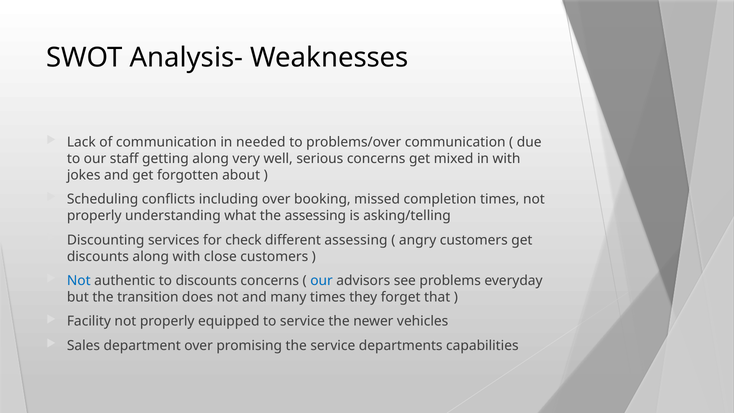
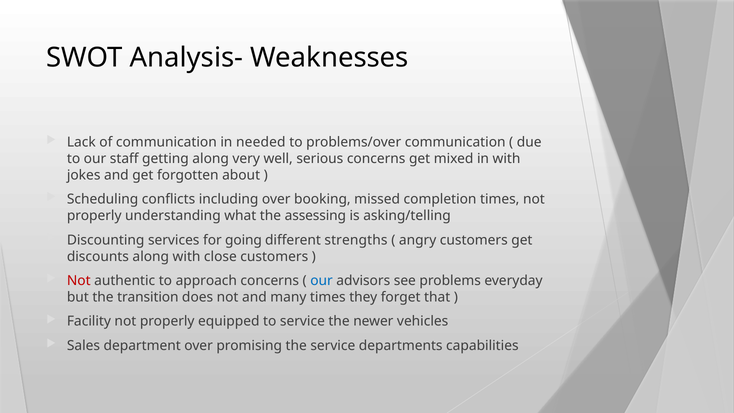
check: check -> going (243, 240)
different assessing: assessing -> strengths (356, 240)
Not colour: blue -> red (79, 281)
to discounts: discounts -> approach (206, 281)
